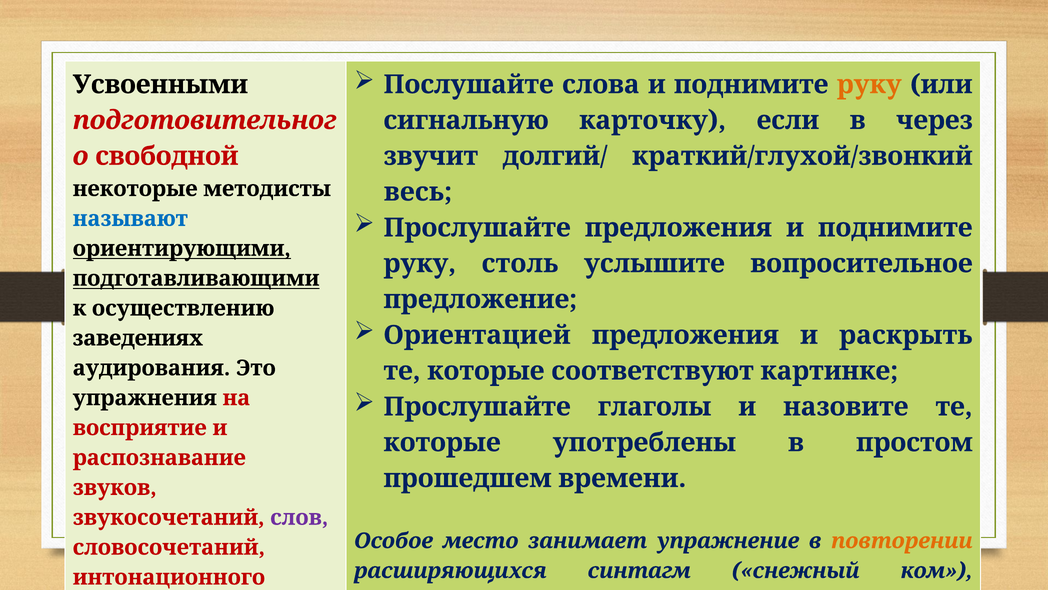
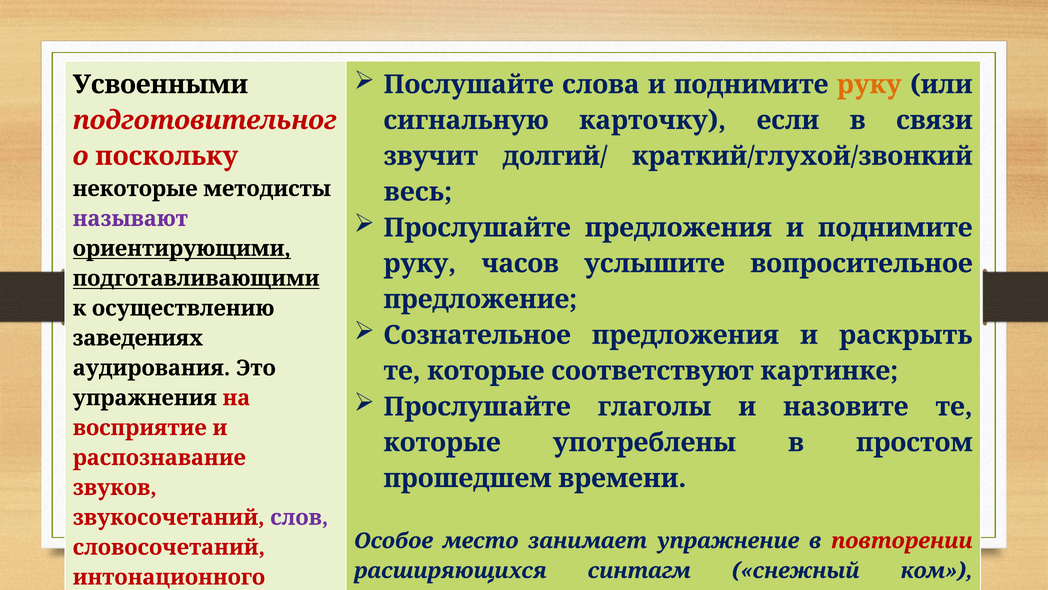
через: через -> связи (934, 120)
свободной: свободной -> поскольку (167, 156)
называют colour: blue -> purple (130, 219)
столь: столь -> часов (520, 263)
Ориентацией: Ориентацией -> Сознательное (477, 335)
повторении colour: orange -> red (902, 540)
